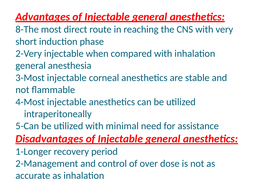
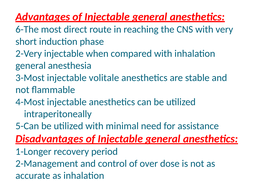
8-The: 8-The -> 6-The (27, 29)
corneal: corneal -> volitale (104, 78)
